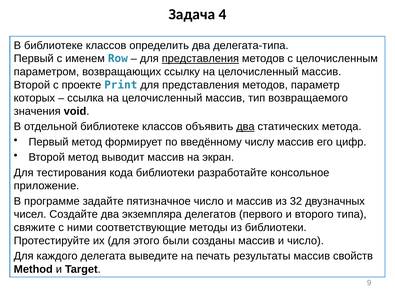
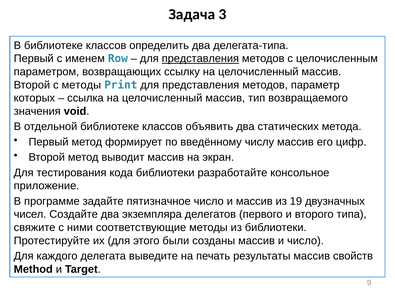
4: 4 -> 3 (222, 14)
с проекте: проекте -> методы (81, 85)
два underline: present -> none (245, 127)
32: 32 -> 19 (296, 201)
